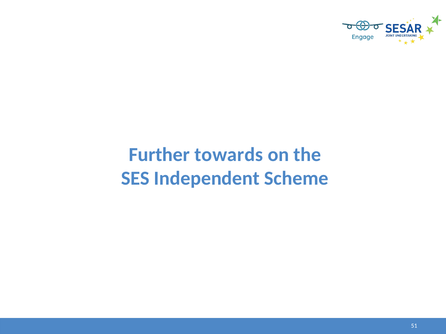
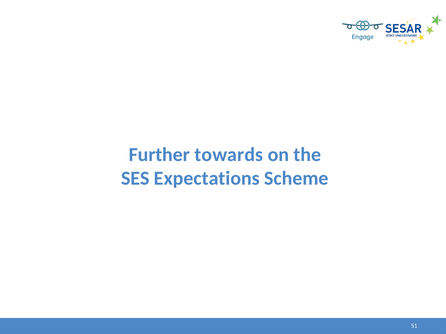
Independent: Independent -> Expectations (207, 179)
